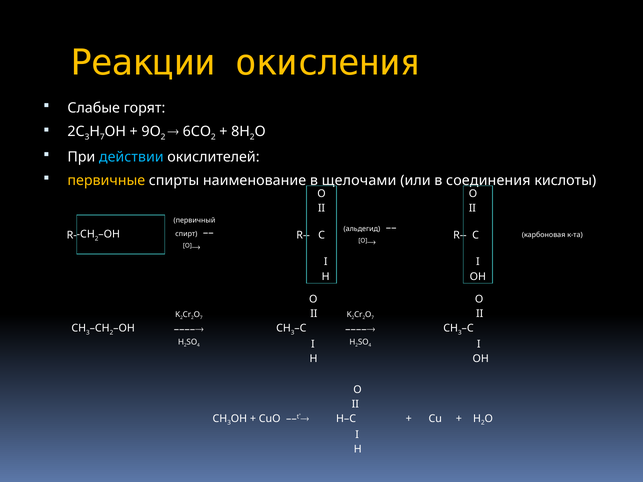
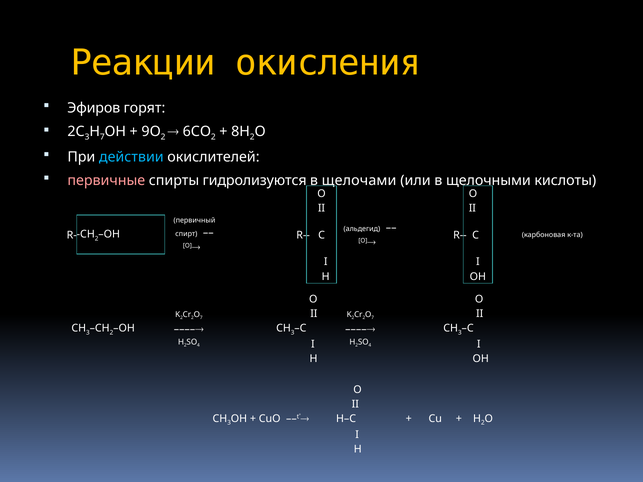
Слабые: Слабые -> Эфиров (94, 108)
первичные colour: yellow -> pink (106, 181)
наименование: наименование -> гидролизуются (255, 181)
соединения: соединения -> щелочными (488, 181)
